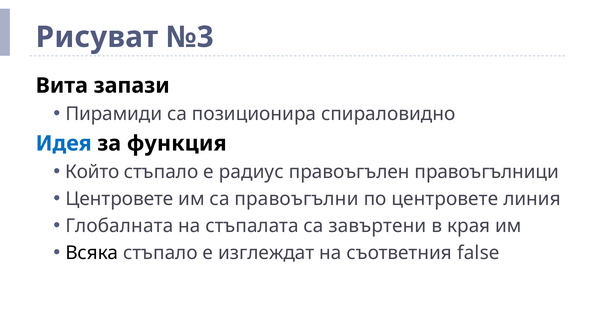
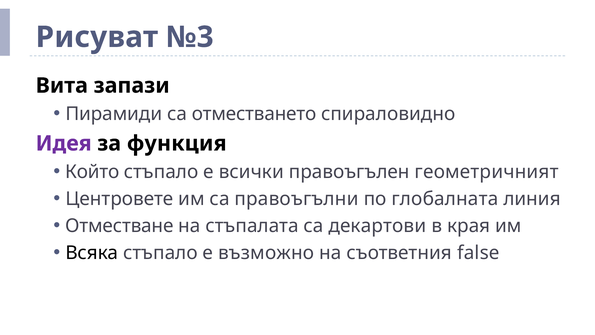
позиционира: позиционира -> отместването (254, 114)
Идея colour: blue -> purple (64, 143)
радиус: радиус -> всички (251, 172)
правоъгълници: правоъгълници -> геометричният (487, 172)
по центровете: центровете -> глобалната (445, 199)
Глобалната: Глобалната -> Отместване (119, 226)
завъртени: завъртени -> декартови (377, 226)
изглеждат: изглеждат -> възможно (266, 253)
